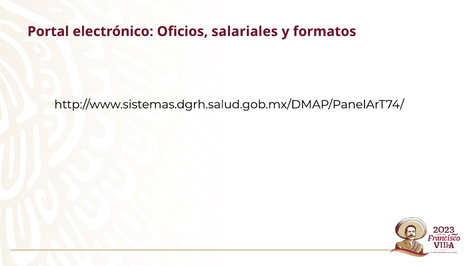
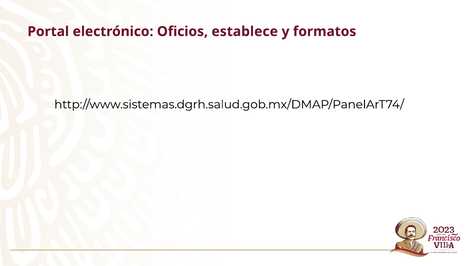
salariales: salariales -> establece (245, 32)
